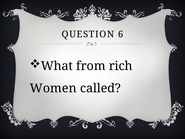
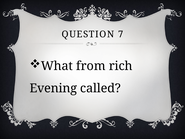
6: 6 -> 7 (121, 34)
Women: Women -> Evening (53, 88)
